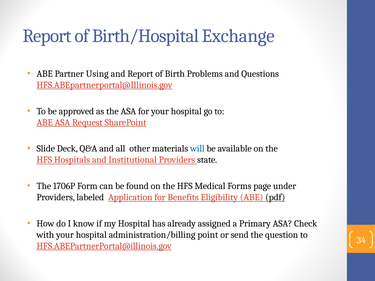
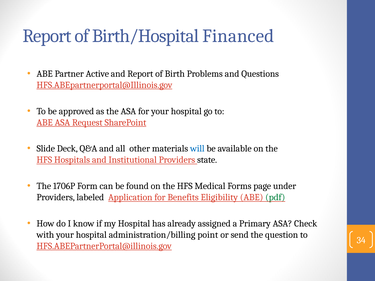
Exchange: Exchange -> Financed (238, 36)
Using: Using -> Active (97, 74)
pdf colour: black -> green (275, 198)
